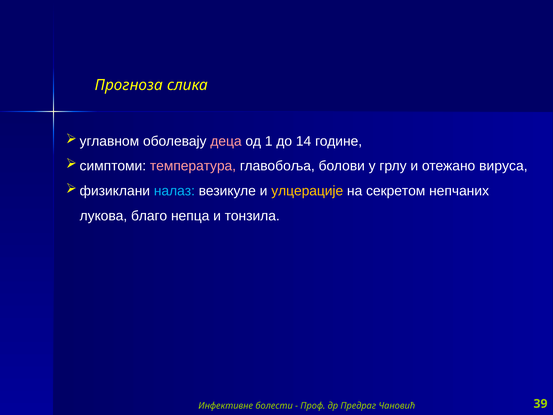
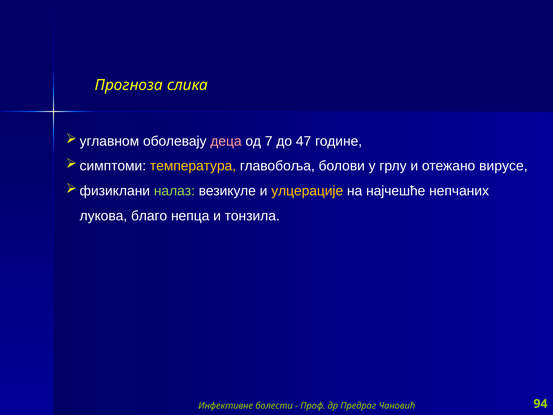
1: 1 -> 7 (269, 141)
14: 14 -> 47 (304, 141)
температура colour: pink -> yellow (193, 166)
вируса: вируса -> вирусе (503, 166)
налаз colour: light blue -> light green (174, 191)
секретом: секретом -> најчешће (396, 191)
39: 39 -> 94 (540, 404)
